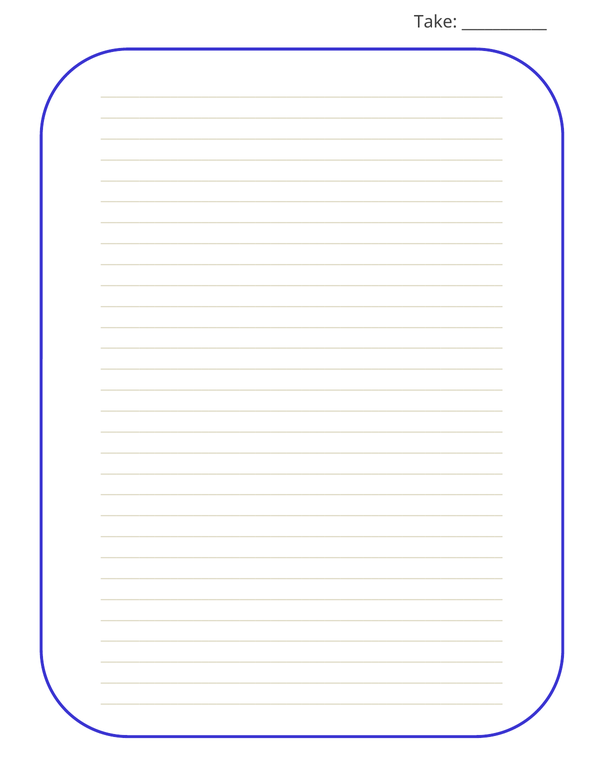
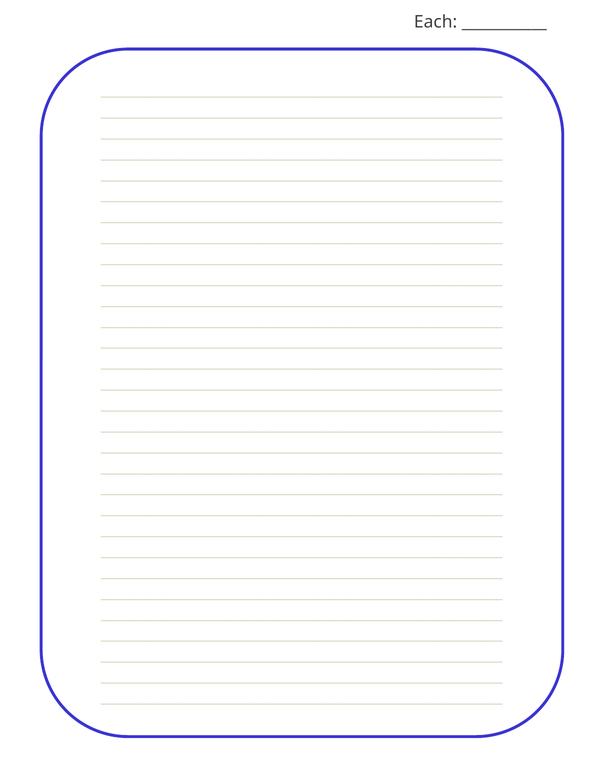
Take: Take -> Each (436, 22)
